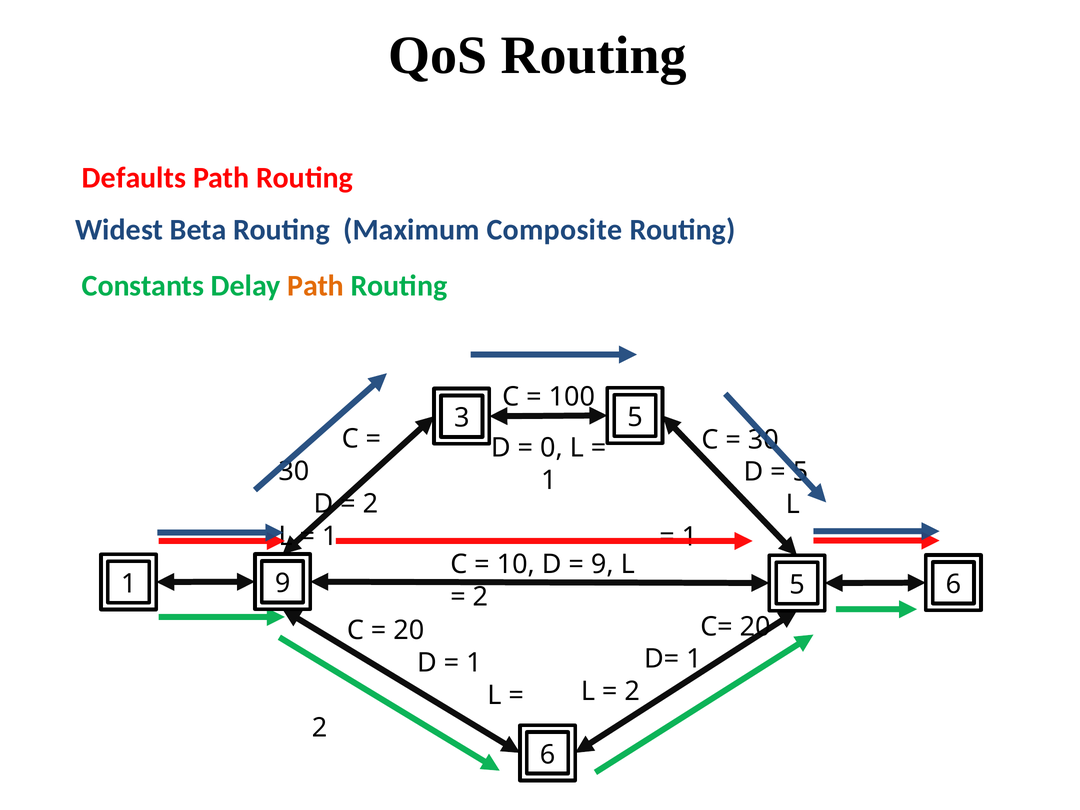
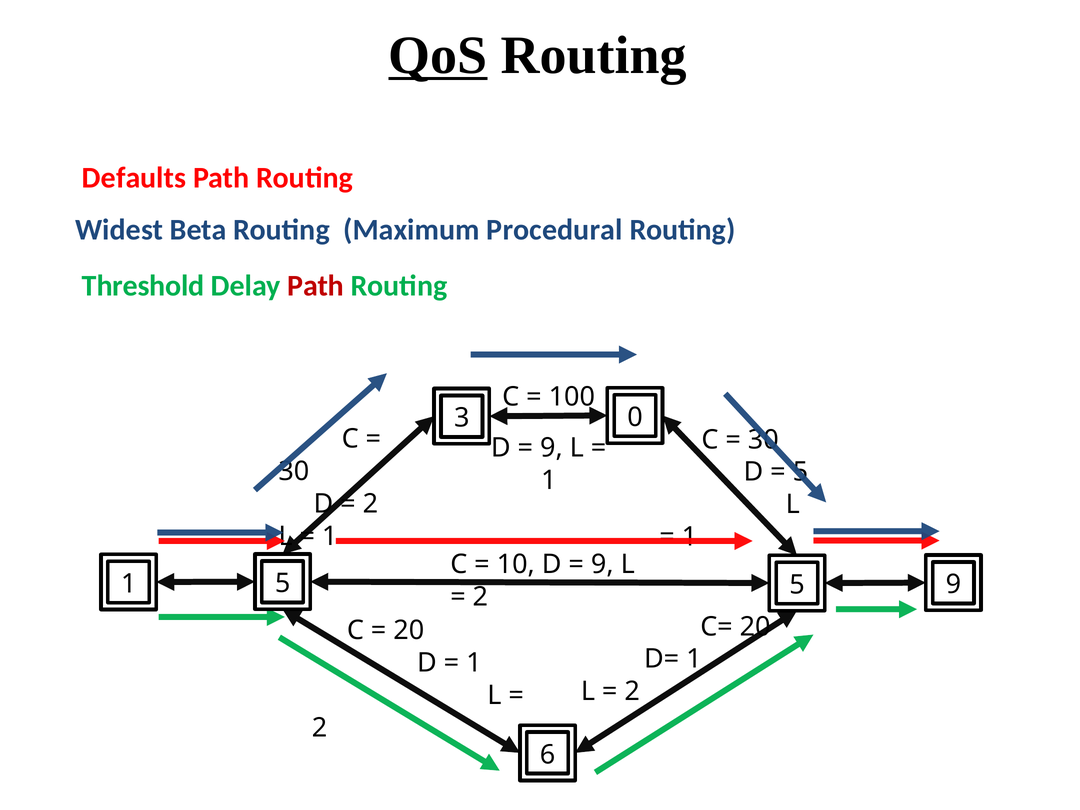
QoS underline: none -> present (438, 55)
Composite: Composite -> Procedural (555, 230)
Constants: Constants -> Threshold (143, 286)
Path colour: orange -> red (316, 286)
3 5: 5 -> 0 (635, 417)
0: 0 -> 9 (551, 448)
1 9: 9 -> 5 (283, 584)
6: 6 -> 9 (953, 585)
